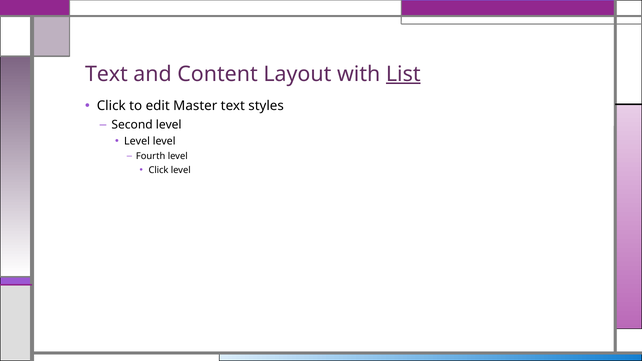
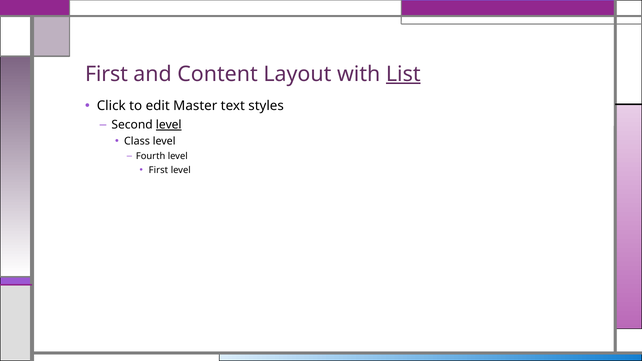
Text: Text -> First (106, 74)
level underline: none -> present (169, 125)
Level: Level -> Class (137, 141)
Click: Click -> First (158, 170)
